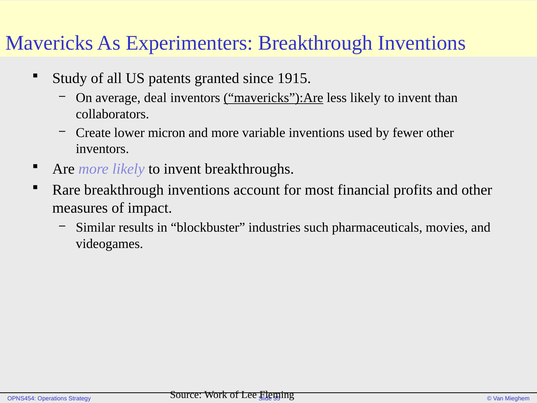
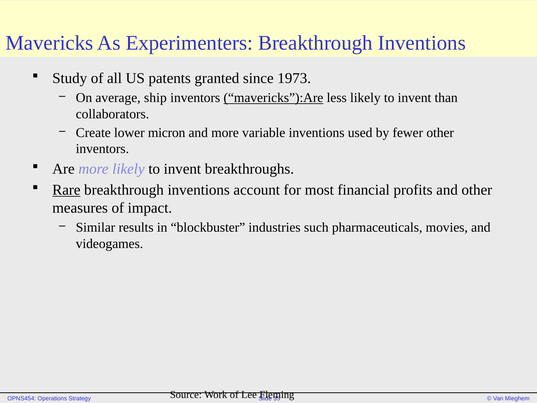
1915: 1915 -> 1973 (294, 78)
deal: deal -> ship (155, 98)
Rare underline: none -> present (66, 190)
